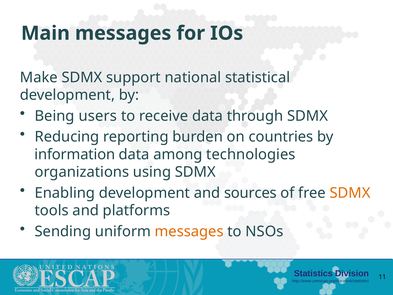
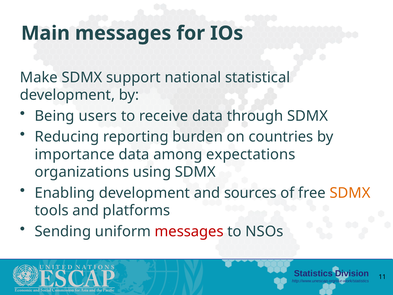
information: information -> importance (75, 154)
technologies: technologies -> expectations (251, 154)
messages colour: orange -> red (189, 231)
